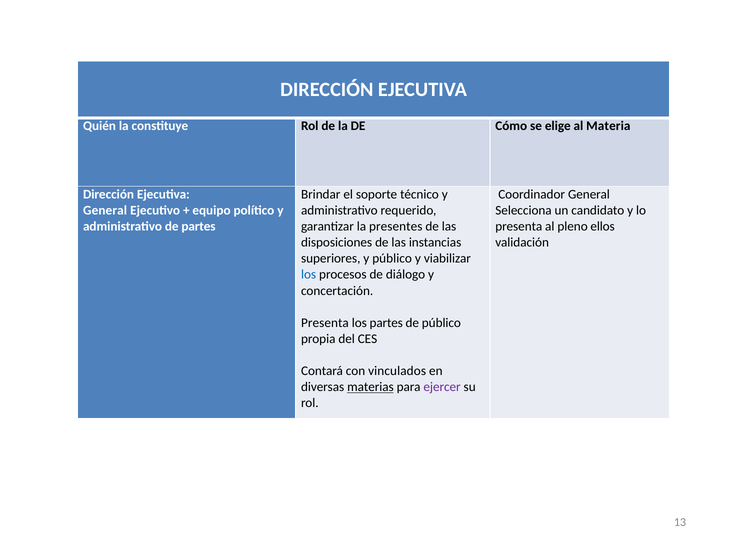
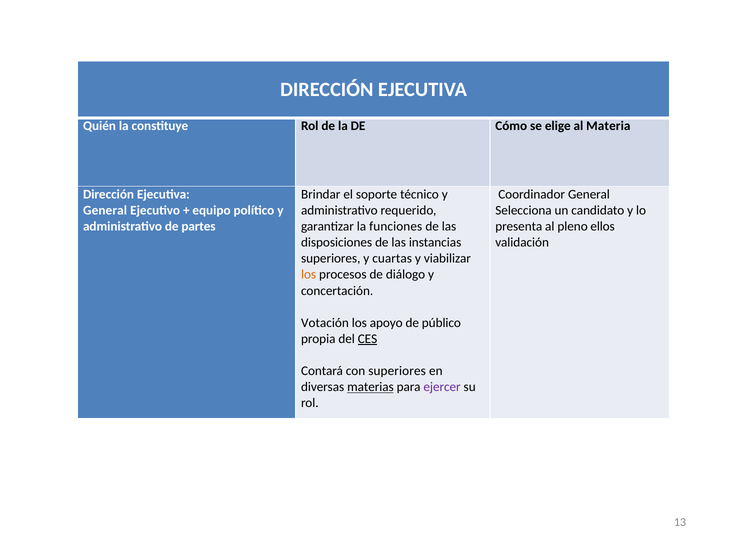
presentes: presentes -> funciones (396, 227)
y público: público -> cuartas (392, 259)
los colour: blue -> orange (309, 275)
Presenta: Presenta -> Votación (325, 323)
los partes: partes -> apoyo (386, 323)
CES underline: none -> present (367, 339)
con vinculados: vinculados -> superiores (397, 371)
